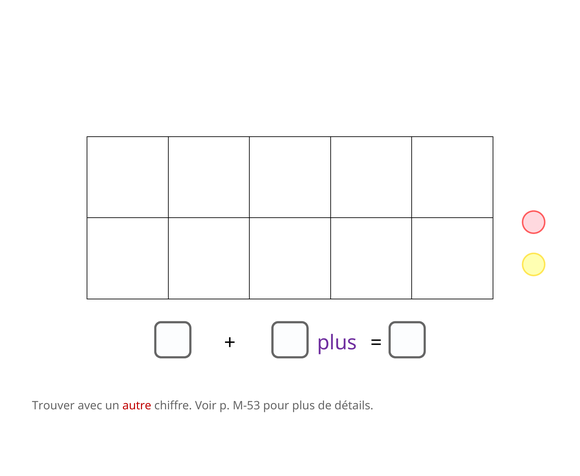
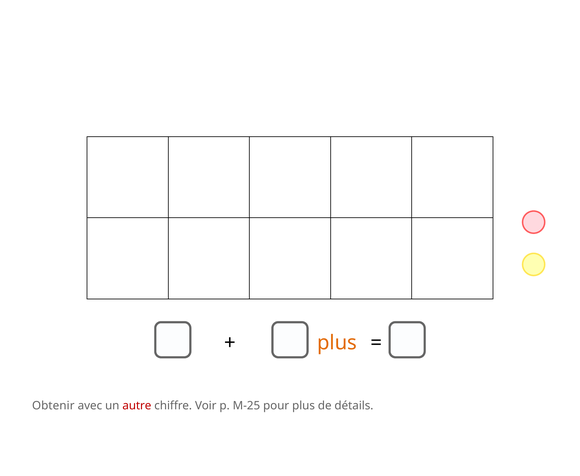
plus colour: purple -> orange (337, 342)
Trouver: Trouver -> Obtenir (53, 405)
M-53: M-53 -> M-25 (246, 405)
